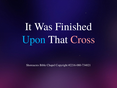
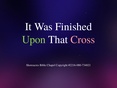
Upon colour: light blue -> light green (34, 39)
